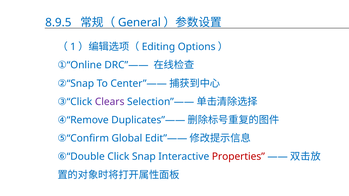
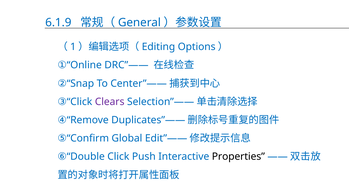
8.9.5: 8.9.5 -> 6.1.9 (58, 23)
Click Snap: Snap -> Push (144, 157)
Properties colour: red -> black (238, 157)
